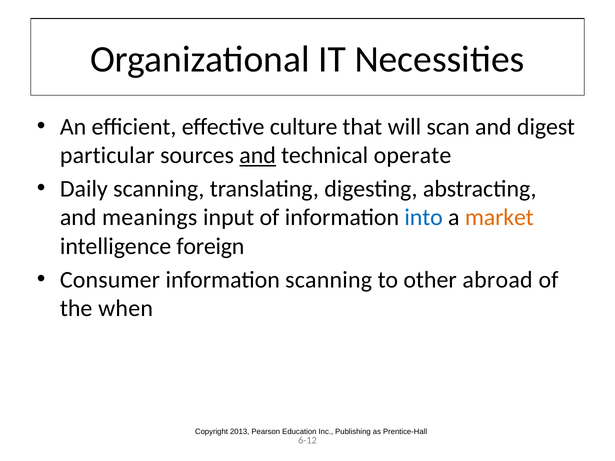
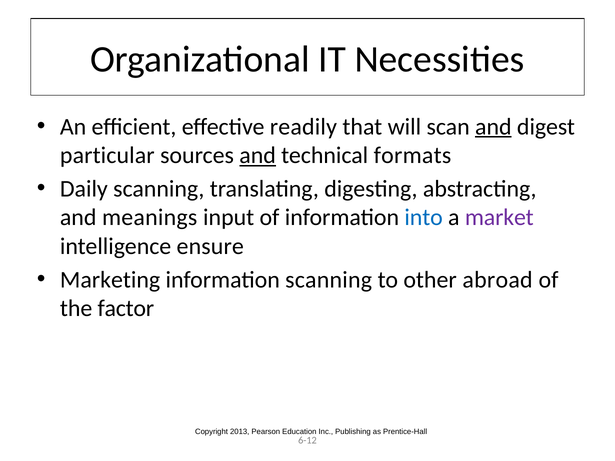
culture: culture -> readily (303, 127)
and underline: none -> present (493, 127)
operate: operate -> formats (412, 155)
market colour: orange -> purple (499, 218)
foreign: foreign -> ensure (210, 246)
Consumer: Consumer -> Marketing (110, 280)
when: when -> factor (126, 309)
